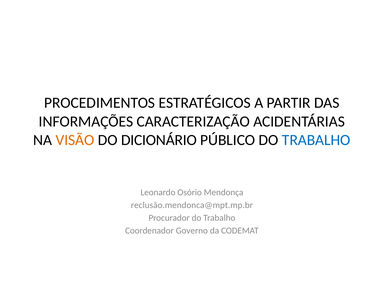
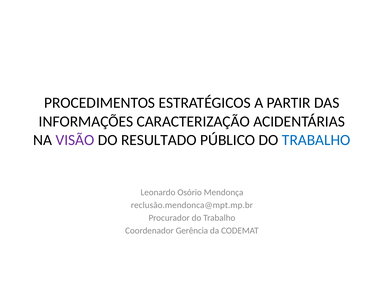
VISÃO colour: orange -> purple (75, 140)
DICIONÁRIO: DICIONÁRIO -> RESULTADO (159, 140)
Governo: Governo -> Gerência (192, 231)
